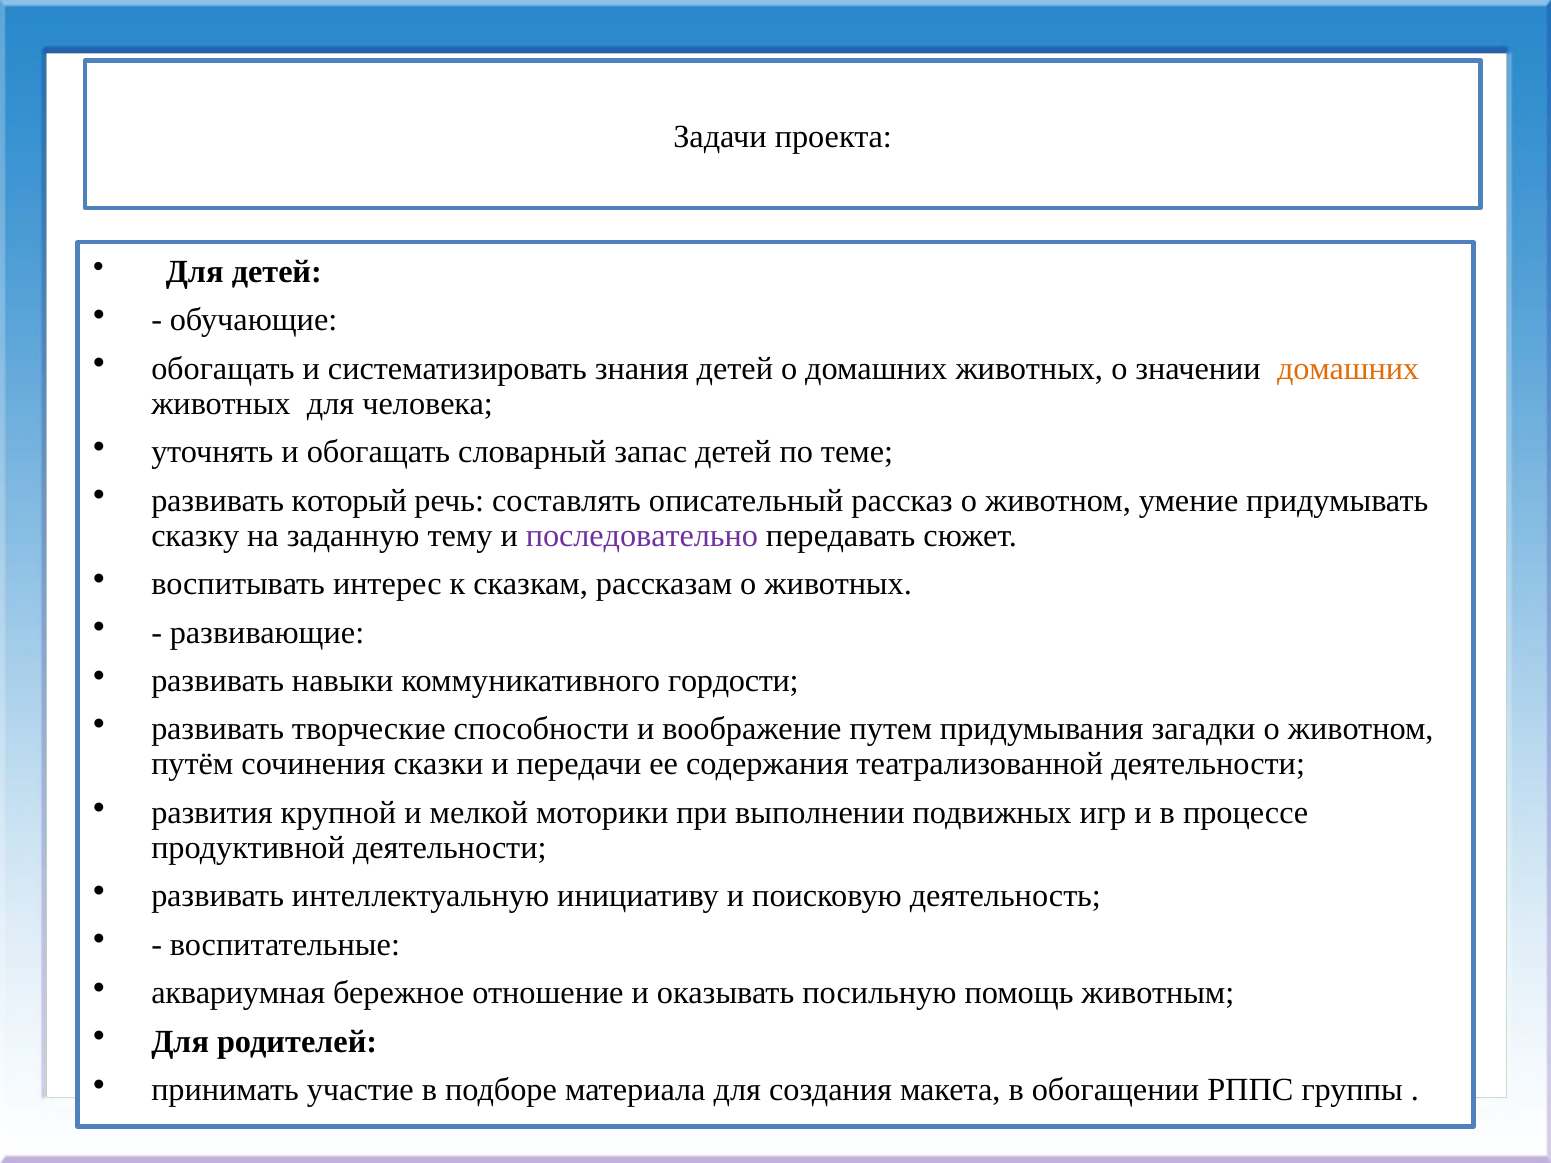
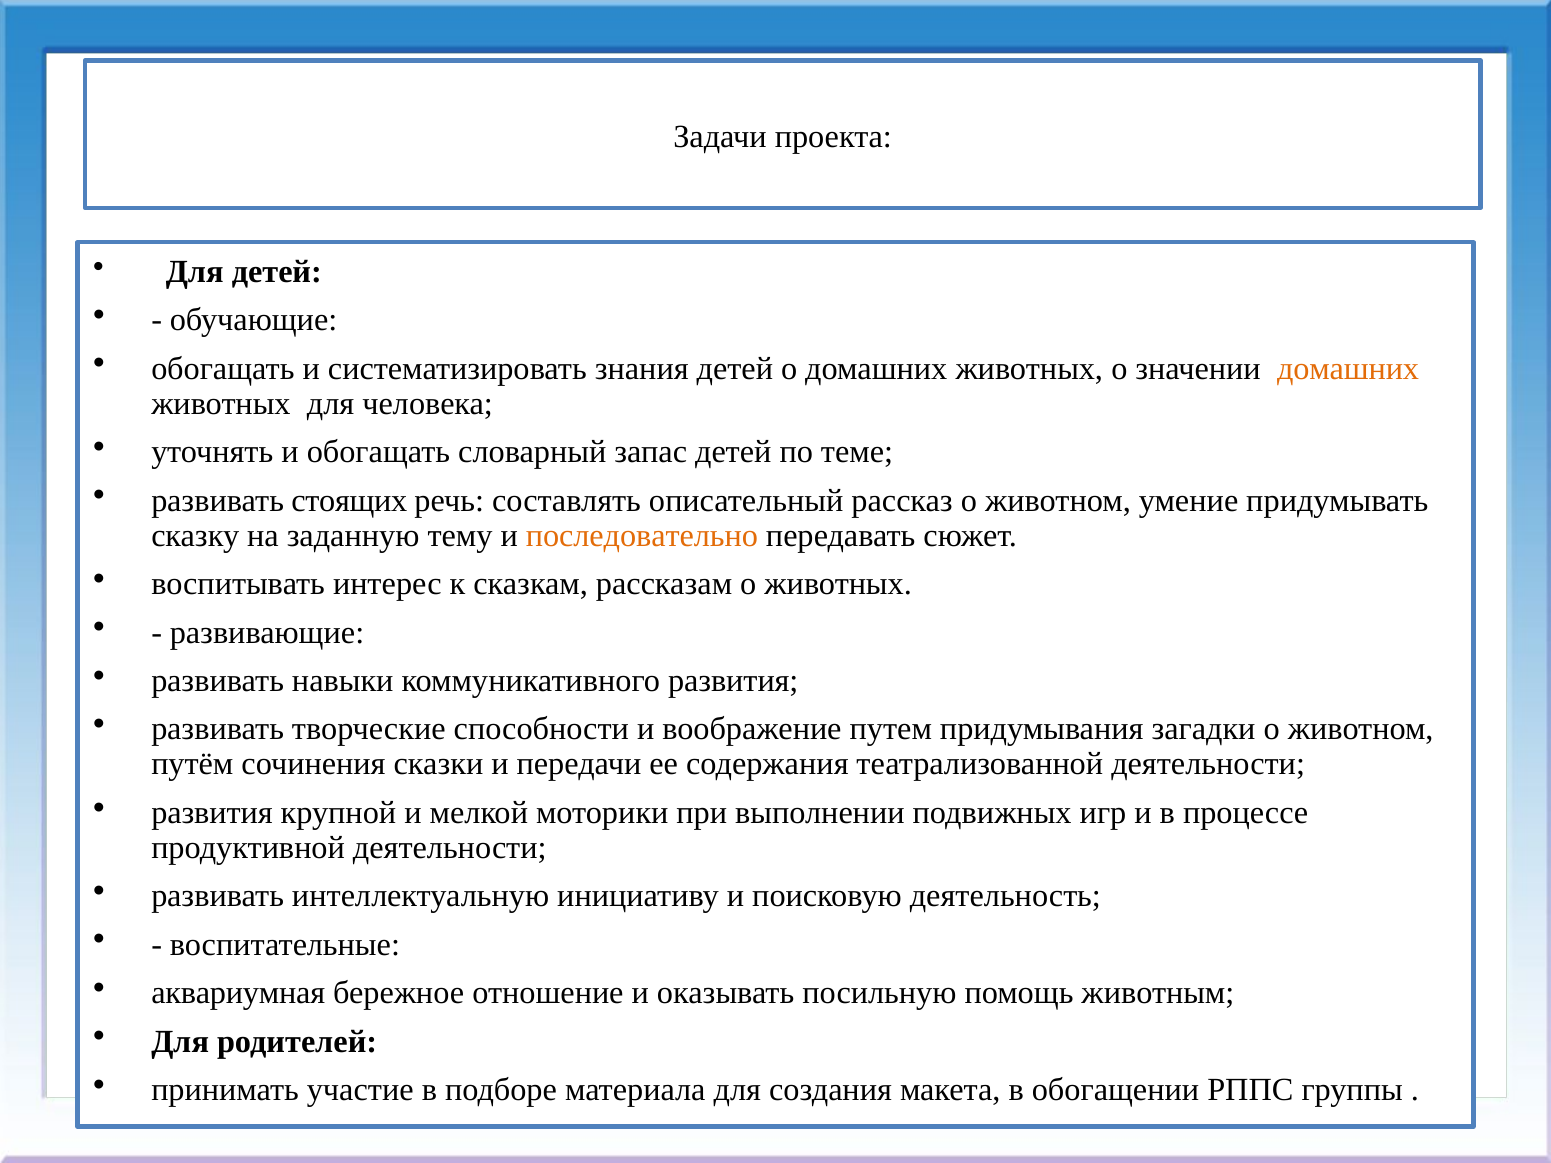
который: который -> стоящих (349, 501)
последовательно colour: purple -> orange (642, 536)
коммуникативного гордости: гордости -> развития (733, 681)
